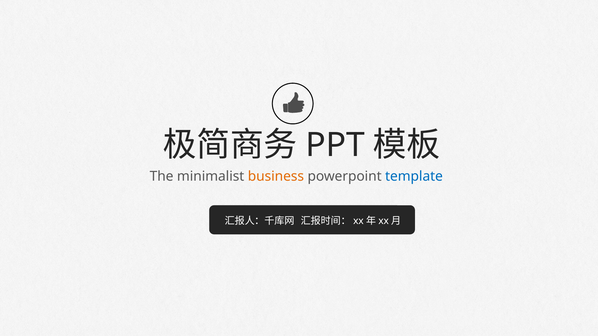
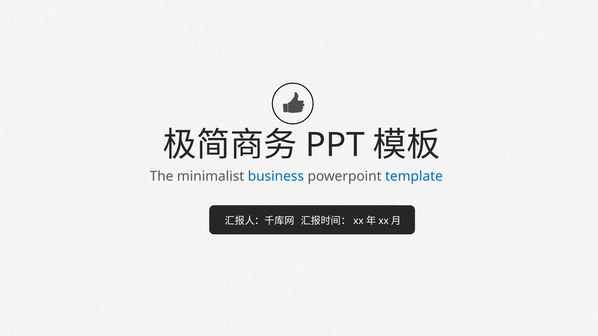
business colour: orange -> blue (276, 176)
